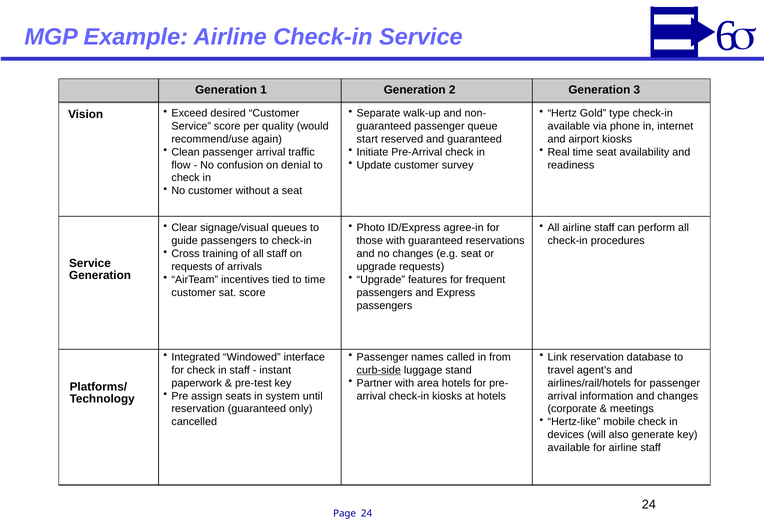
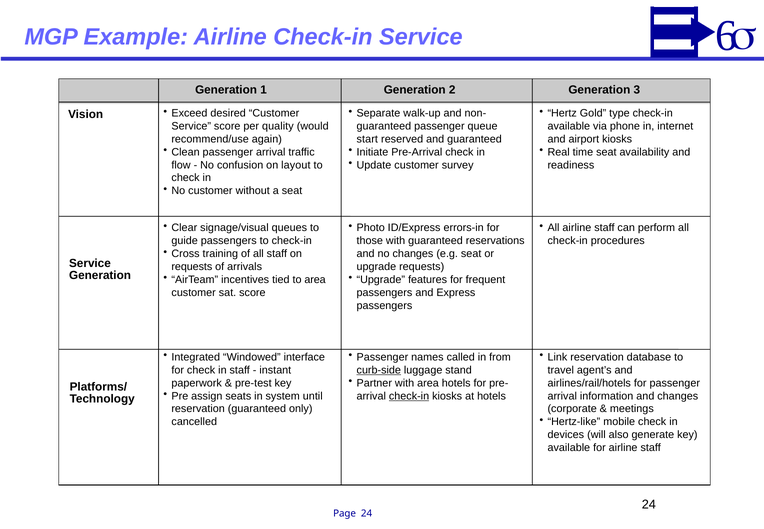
denial: denial -> layout (296, 165)
agree-in: agree-in -> errors-in (464, 228)
to time: time -> area (315, 280)
check-in underline: none -> present (409, 396)
